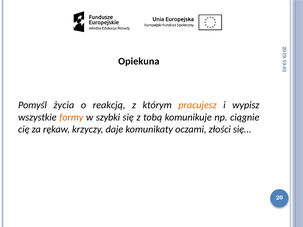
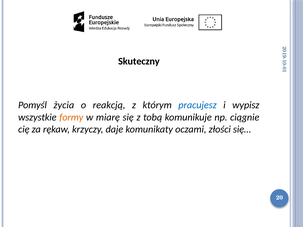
Opiekuna: Opiekuna -> Skuteczny (139, 61)
pracujesz colour: orange -> blue (198, 105)
szybki: szybki -> miarę (108, 117)
